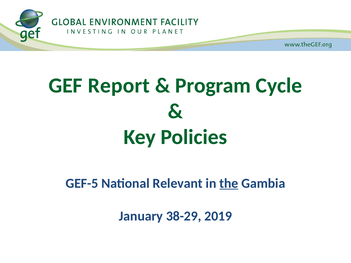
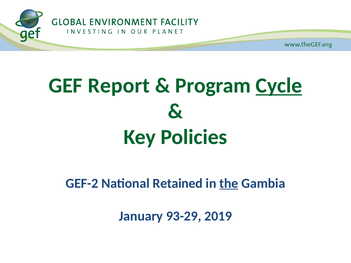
Cycle underline: none -> present (279, 86)
GEF-5: GEF-5 -> GEF-2 (82, 183)
Relevant: Relevant -> Retained (178, 183)
38-29: 38-29 -> 93-29 (184, 216)
